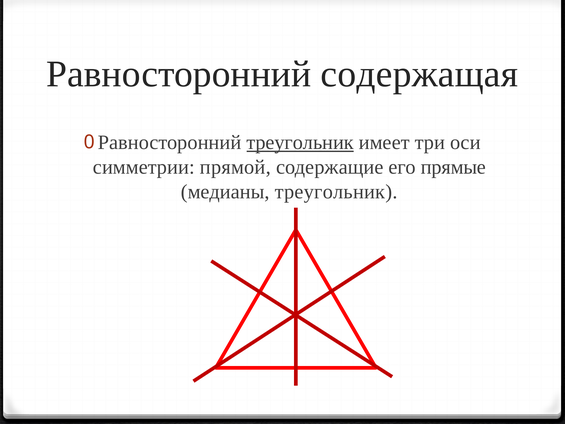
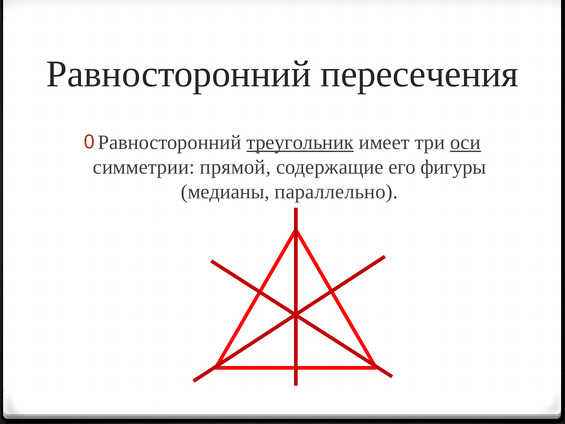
содержащая: содержащая -> пересечения (420, 74)
оси underline: none -> present (465, 142)
прямые: прямые -> фигуры (453, 167)
медианы треугольник: треугольник -> параллельно (336, 192)
